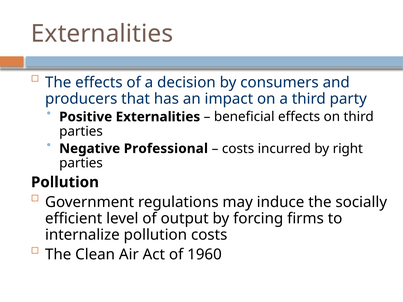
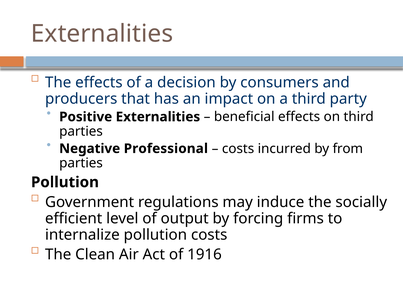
right: right -> from (348, 149)
1960: 1960 -> 1916 (204, 255)
